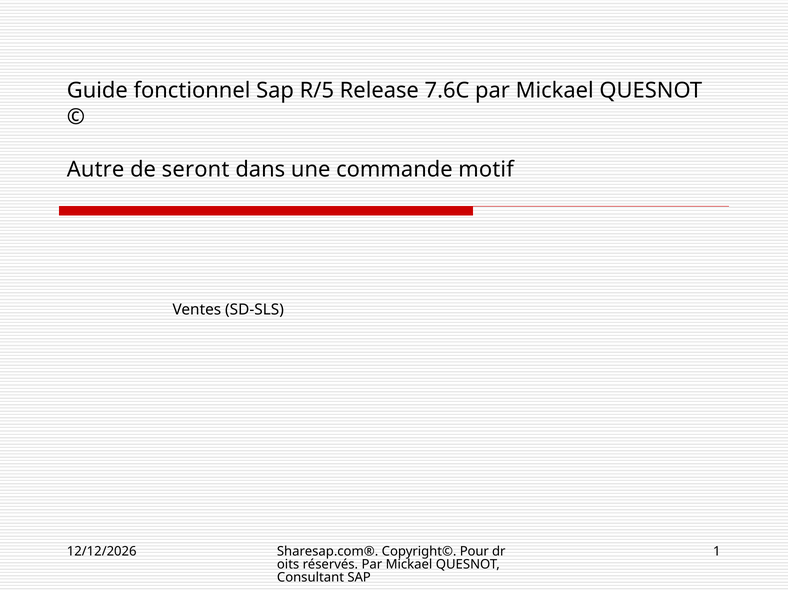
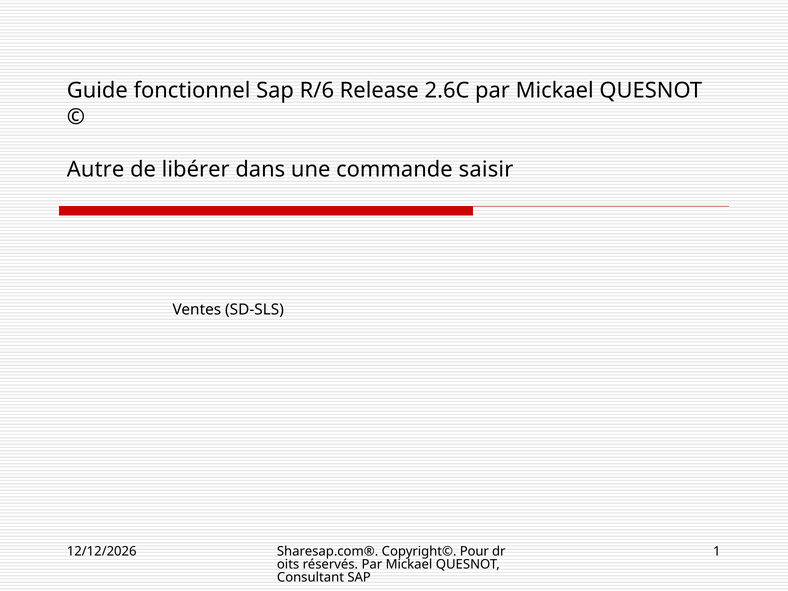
R/5: R/5 -> R/6 (317, 91)
7.6C: 7.6C -> 2.6C (447, 91)
seront: seront -> libérer (196, 170)
motif: motif -> saisir (486, 170)
